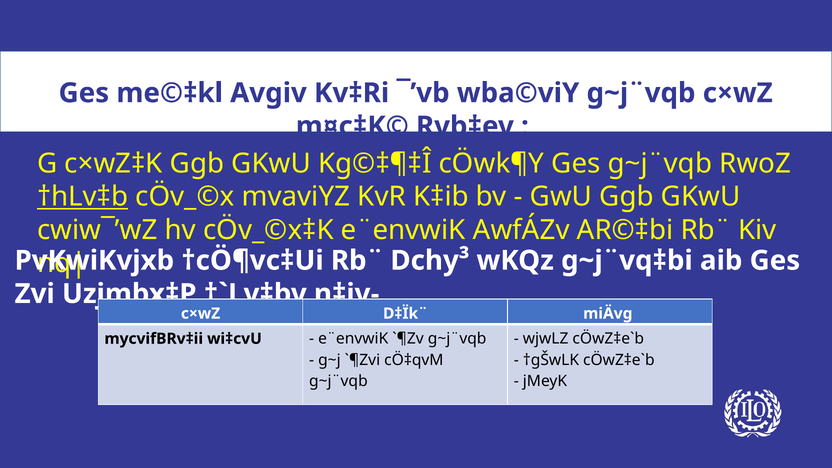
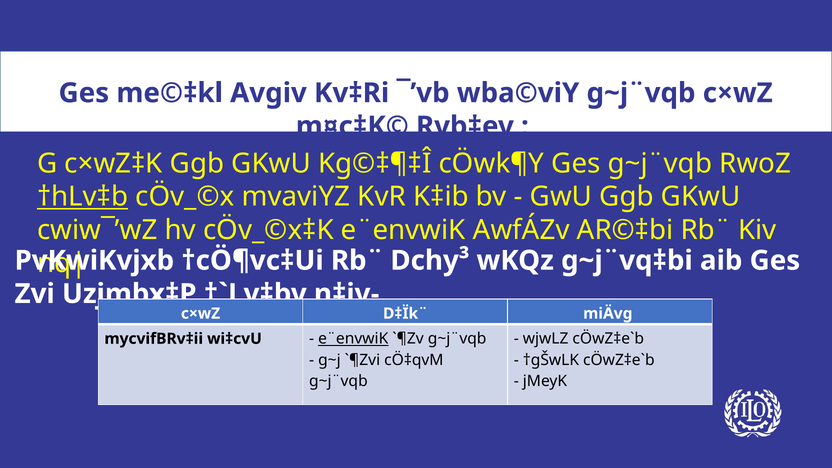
e¨envwiK underline: none -> present (353, 339)
